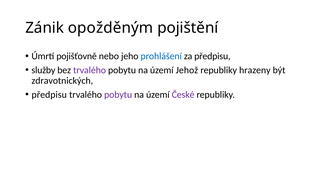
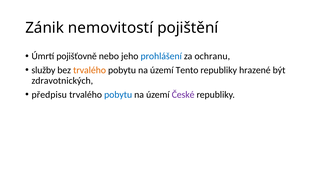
opožděným: opožděným -> nemovitostí (111, 28)
za předpisu: předpisu -> ochranu (212, 56)
trvalého colour: purple -> orange (90, 70)
Jehož: Jehož -> Tento (187, 70)
hrazeny: hrazeny -> hrazené (255, 70)
pobytu colour: purple -> blue (118, 94)
